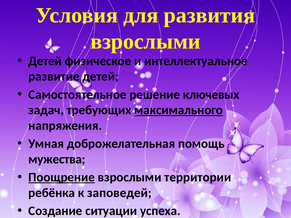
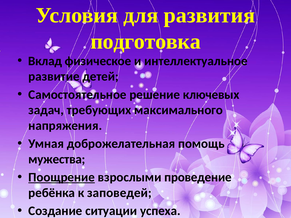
взрослыми: взрослыми -> подготовка (146, 42)
Детей: Детей -> Вклад (45, 61)
максимального underline: present -> none (178, 110)
территории: территории -> проведение (198, 177)
